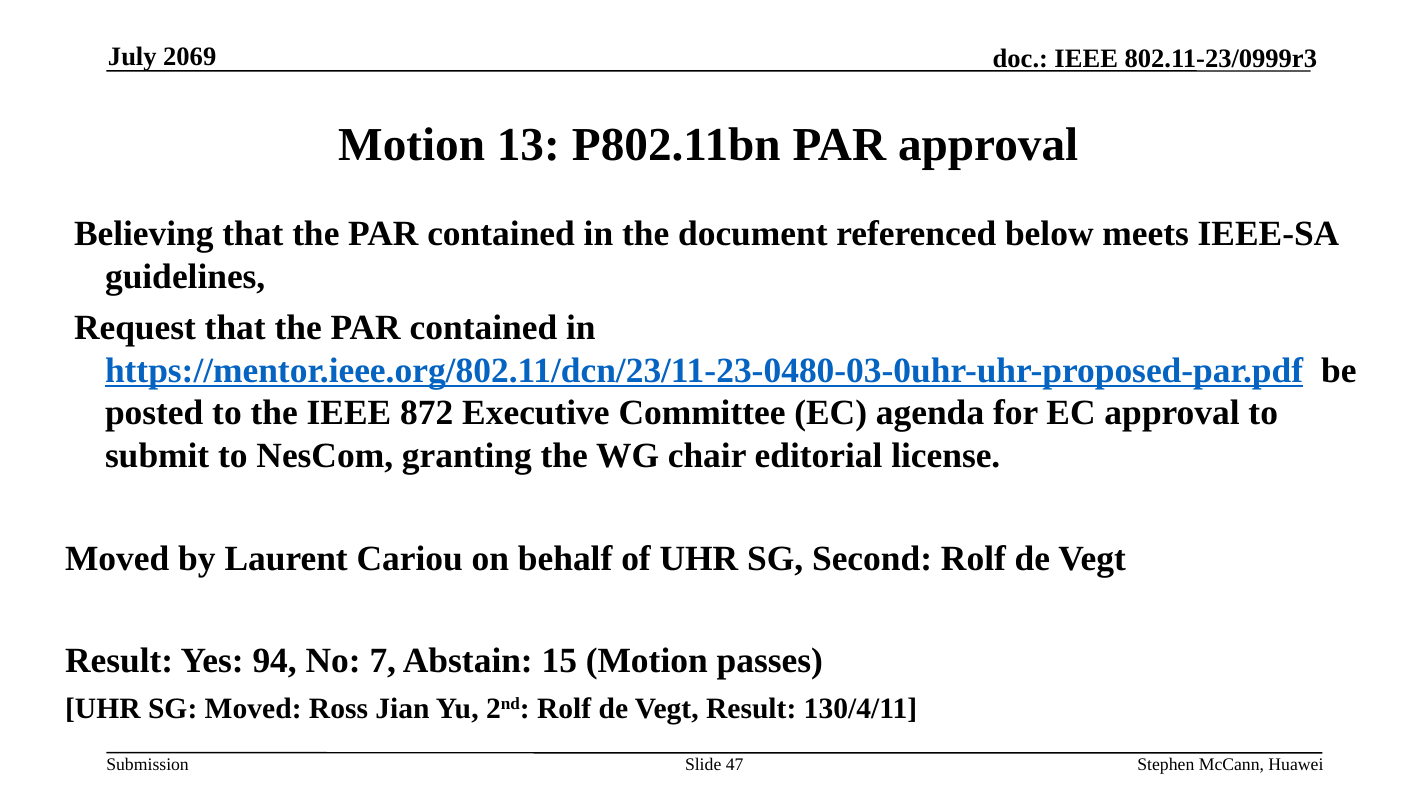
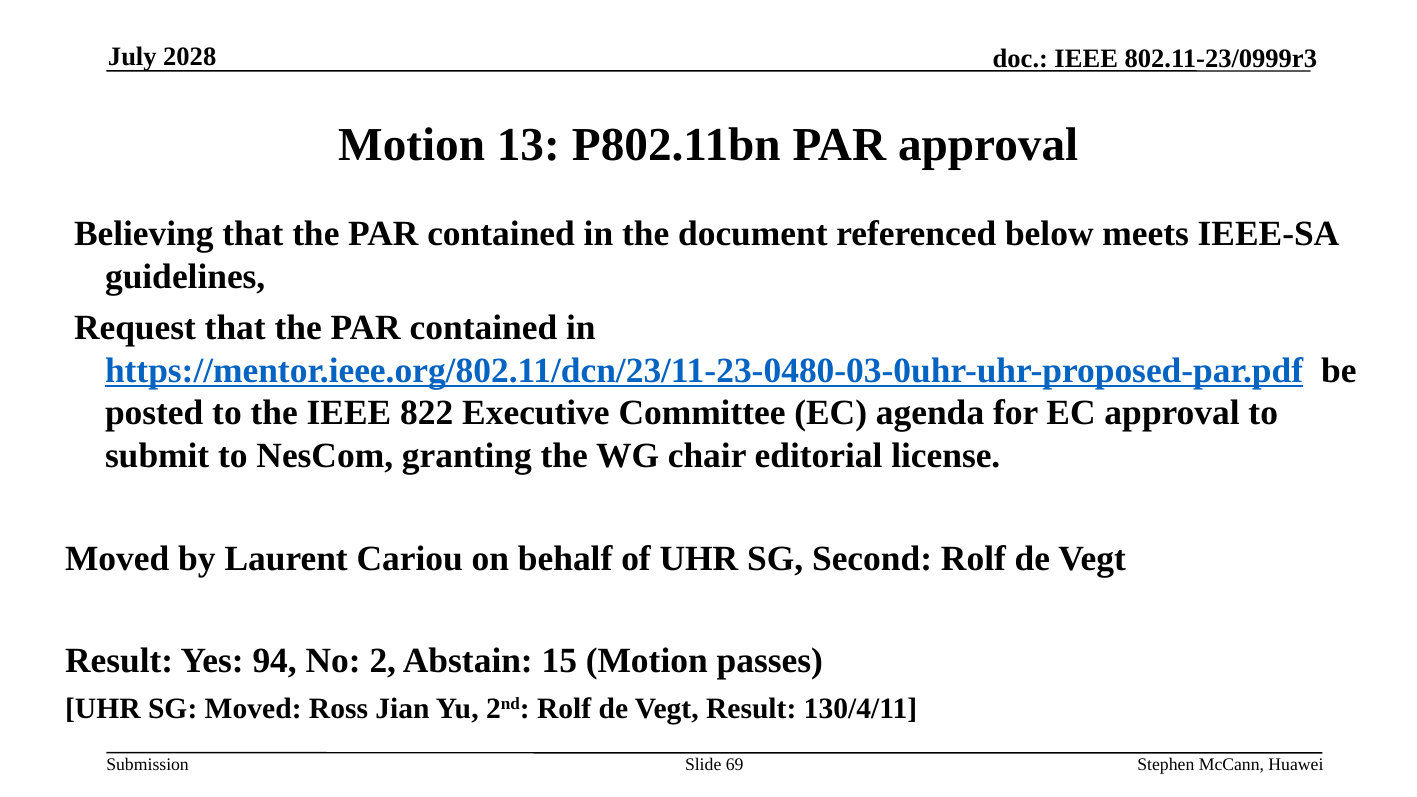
2069: 2069 -> 2028 (190, 56)
872: 872 -> 822 (427, 413)
7: 7 -> 2 (383, 661)
47: 47 -> 69 (735, 764)
